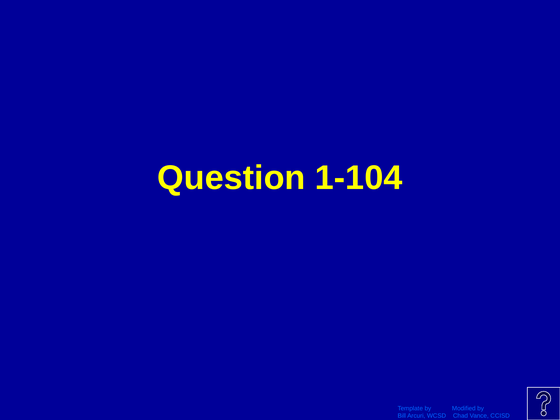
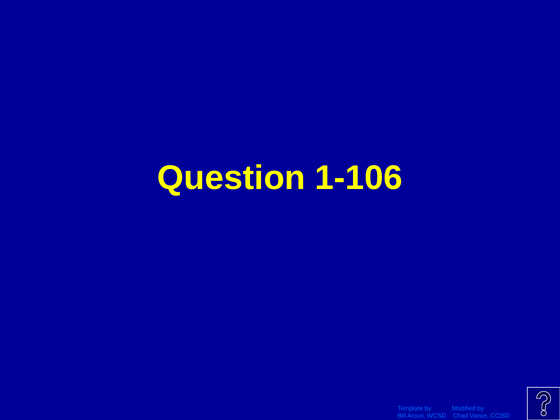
1-104: 1-104 -> 1-106 (359, 178)
